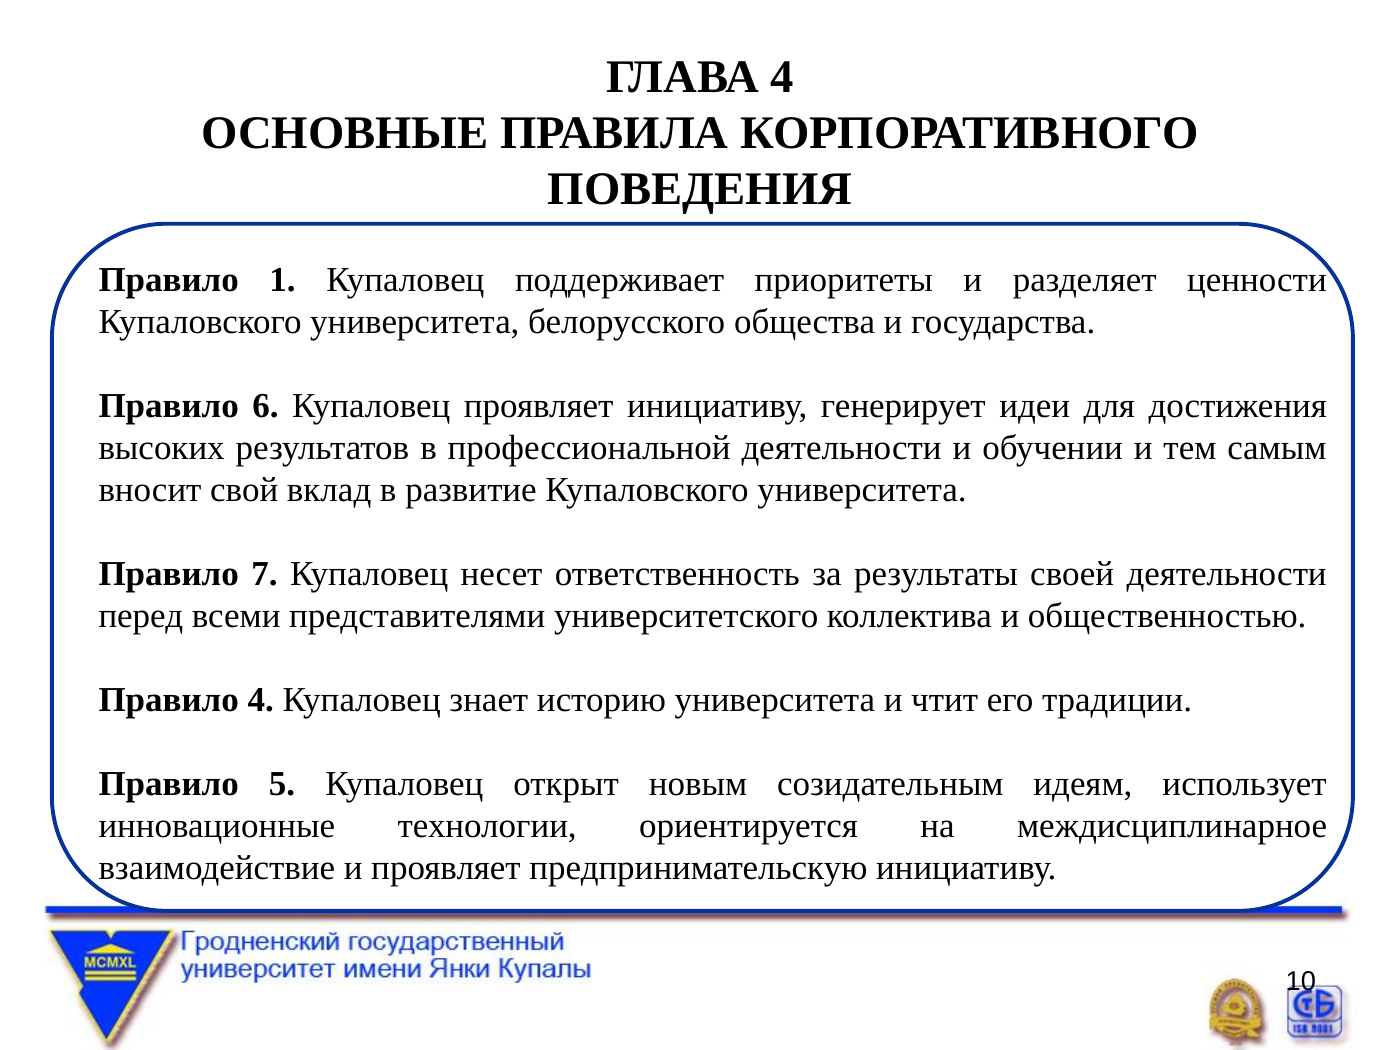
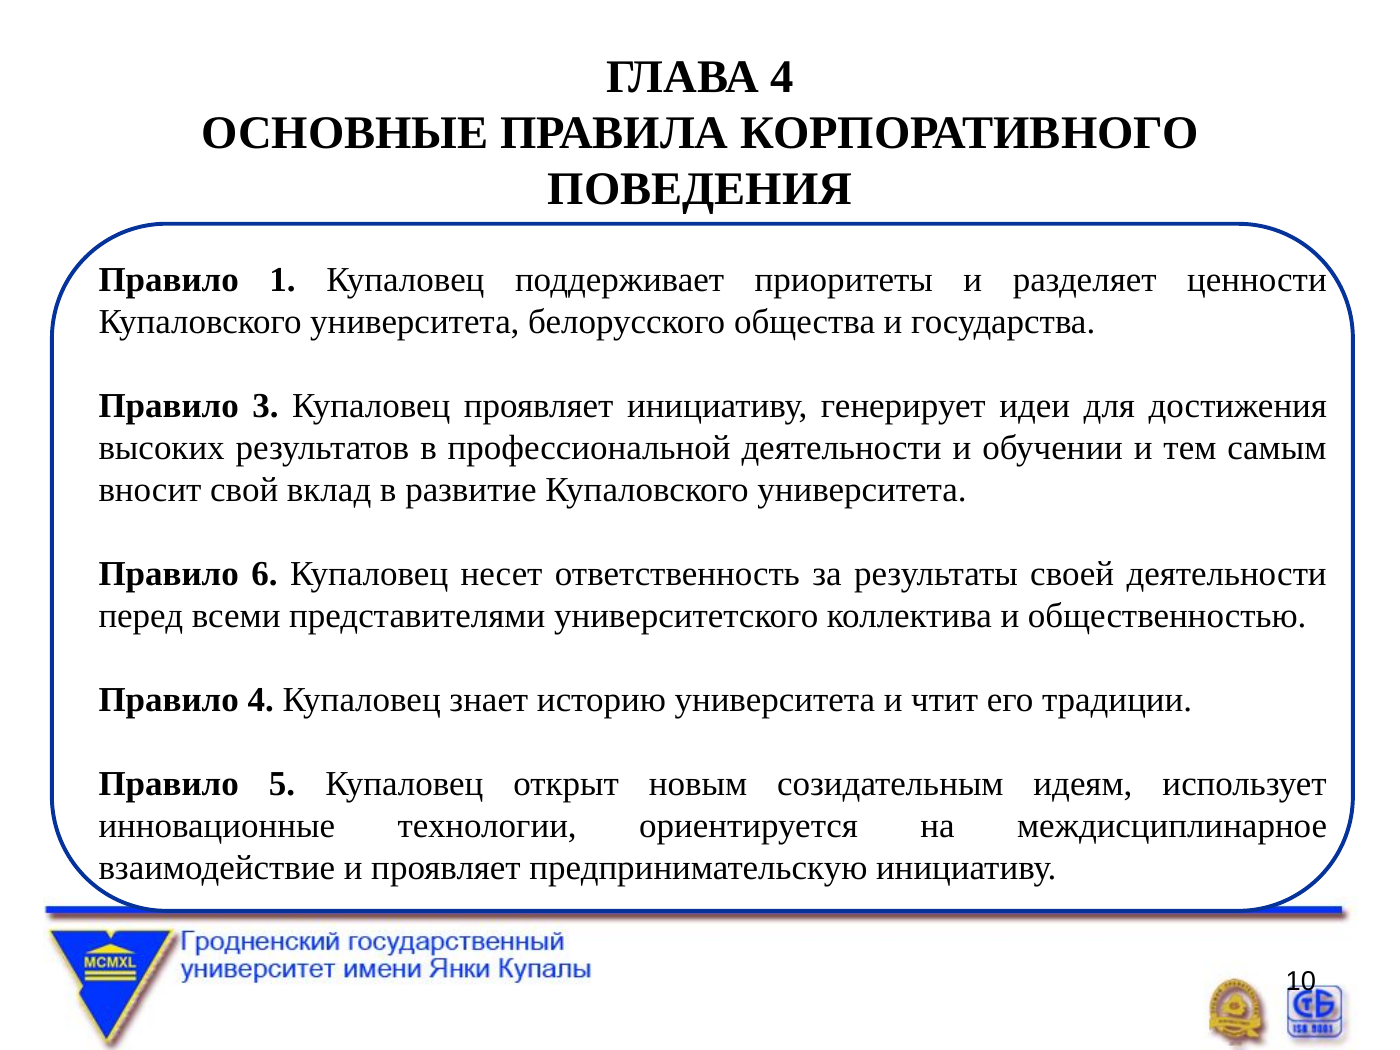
6: 6 -> 3 (266, 406)
7: 7 -> 6 (264, 574)
